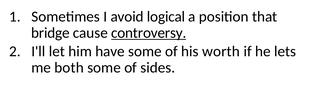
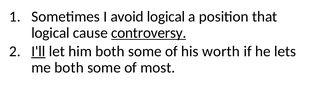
bridge: bridge -> logical (50, 33)
I'll underline: none -> present (38, 51)
him have: have -> both (110, 51)
sides: sides -> most (158, 68)
